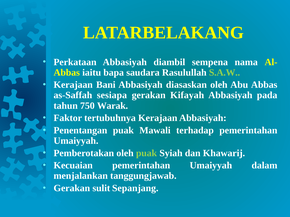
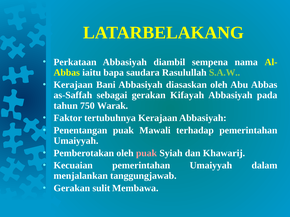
sesiapa: sesiapa -> sebagai (112, 95)
puak colour: light green -> pink (146, 153)
Sepanjang: Sepanjang -> Membawa (135, 189)
